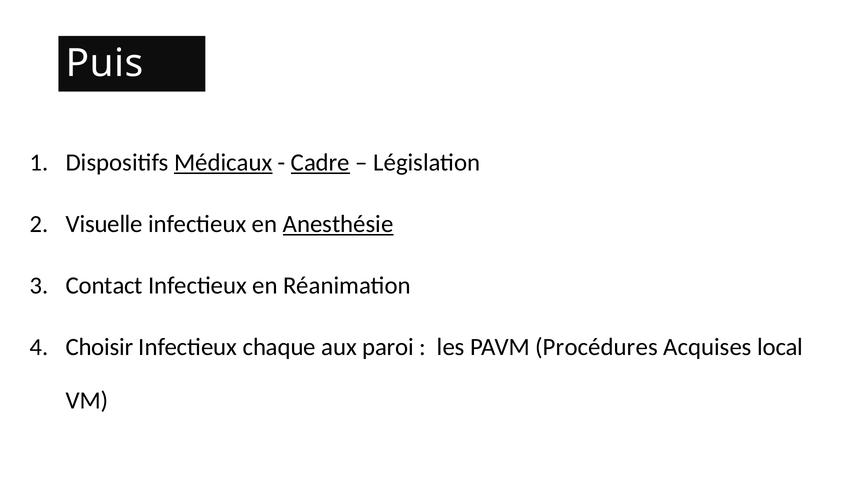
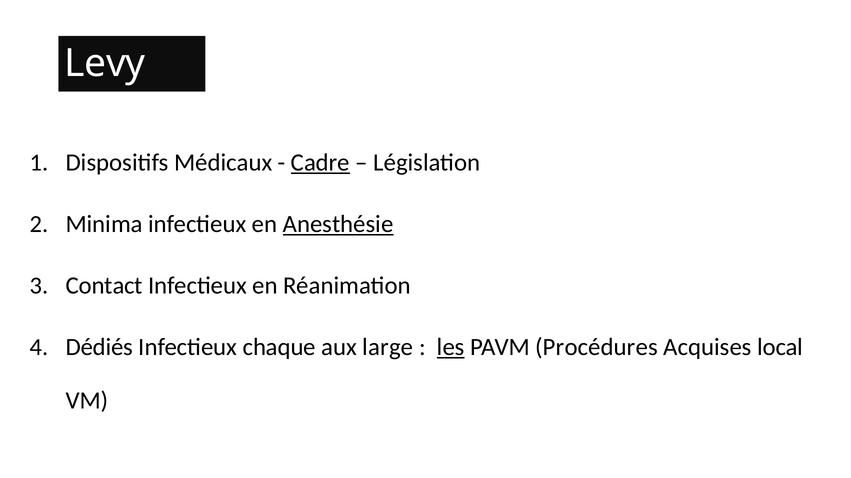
Puis: Puis -> Levy (105, 64)
Médicaux underline: present -> none (223, 163)
Visuelle: Visuelle -> Minima (104, 224)
Choisir: Choisir -> Dédiés (99, 348)
paroi: paroi -> large (388, 348)
les underline: none -> present (451, 348)
